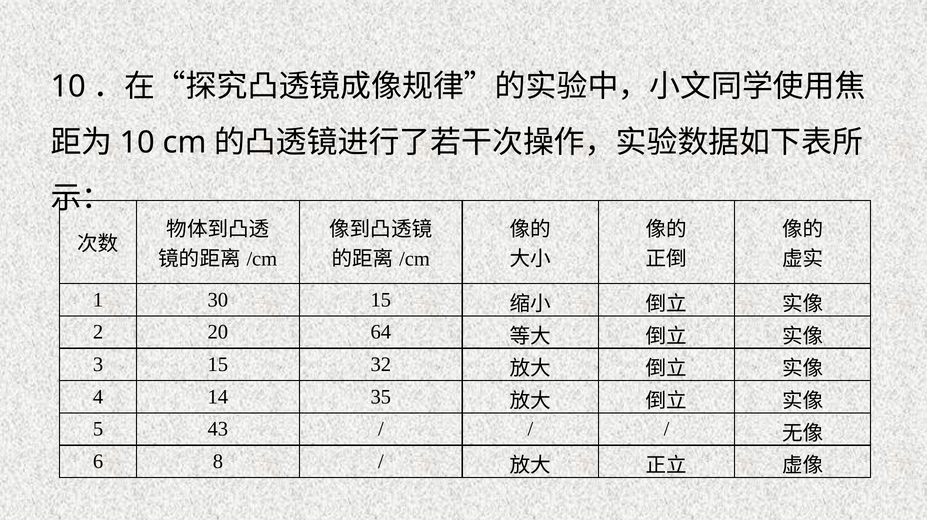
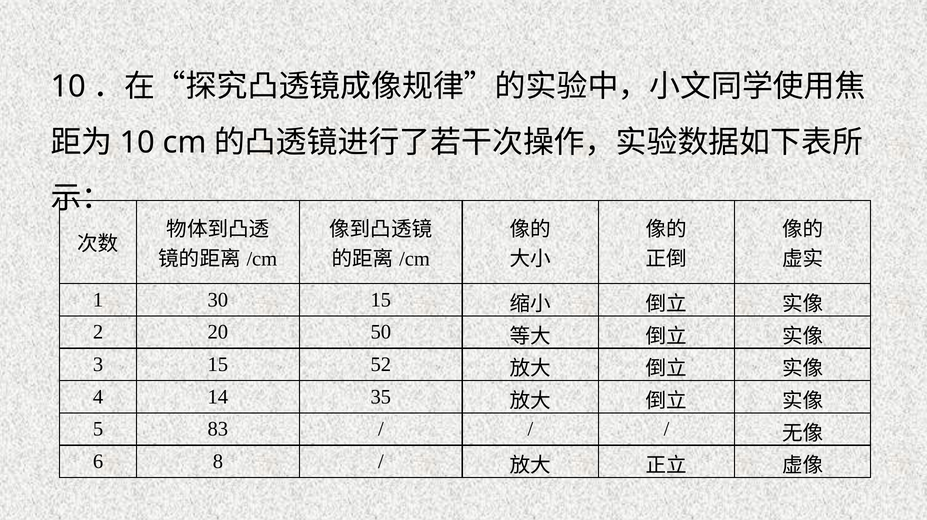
64: 64 -> 50 (381, 332)
32: 32 -> 52 (381, 365)
43: 43 -> 83 (218, 429)
